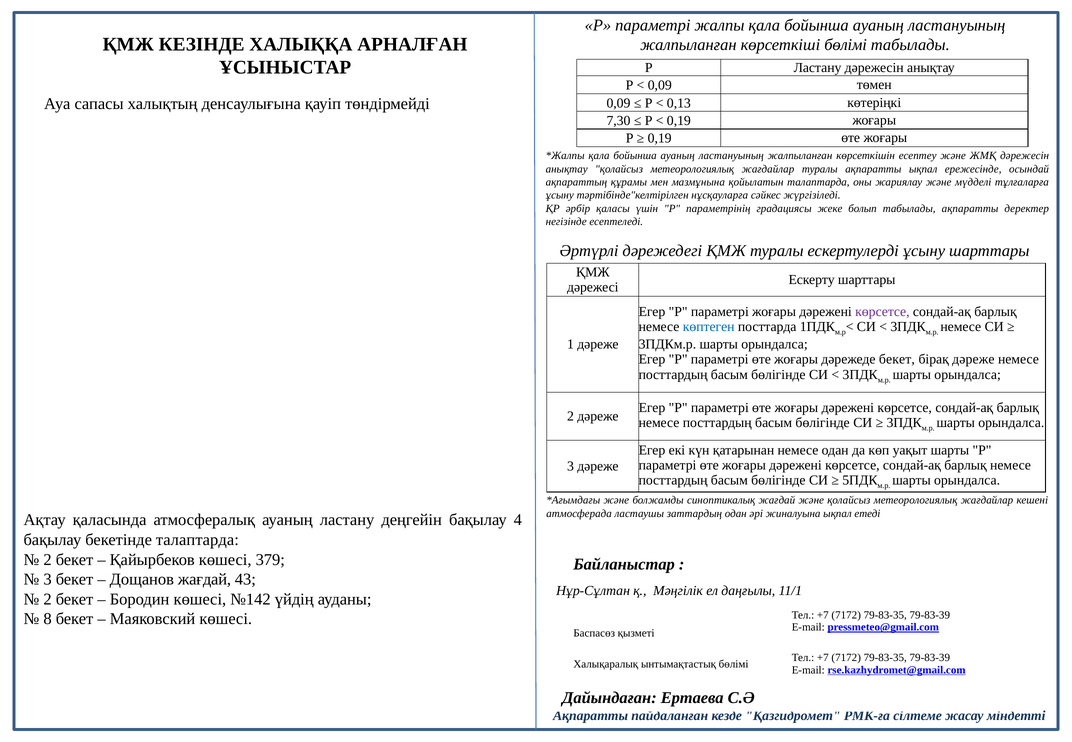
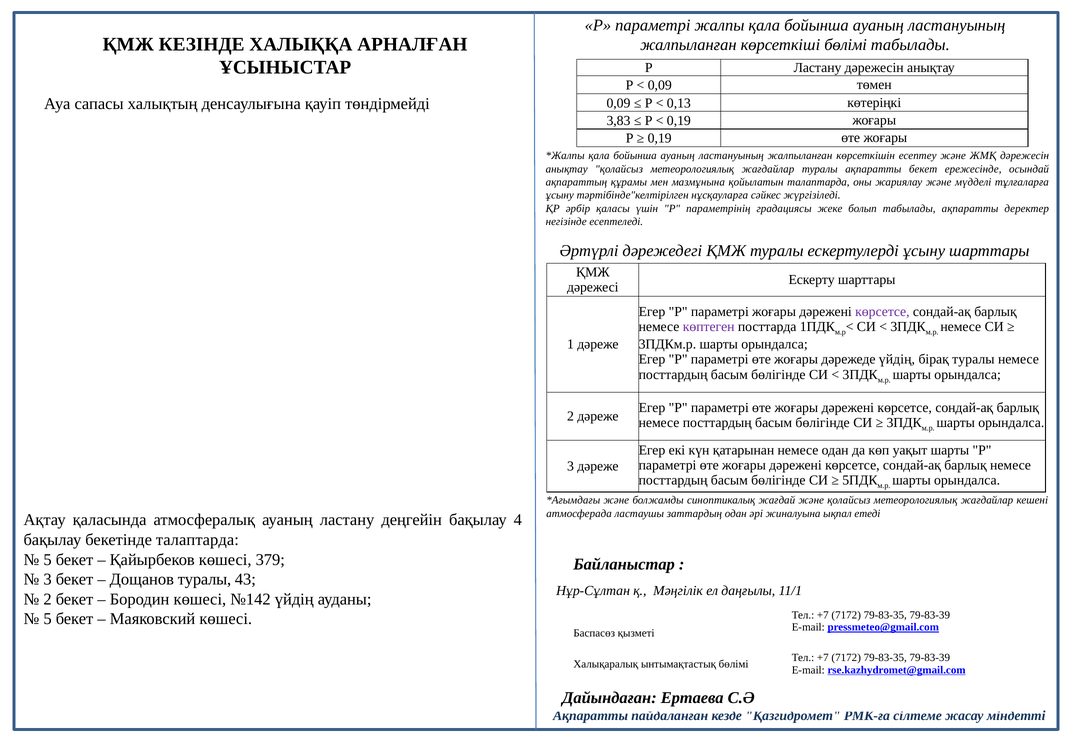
7,30: 7,30 -> 3,83 (618, 121)
ақпаратты ықпал: ықпал -> бекет (923, 169)
көптеген colour: blue -> purple (709, 327)
дәрежеде бекет: бекет -> үйдің (897, 359)
бірақ дәреже: дәреже -> туралы (973, 359)
2: 2 -> 5 (48, 560)
Дощанов жағдай: жағдай -> туралы (205, 579)
8: 8 -> 5 (48, 619)
